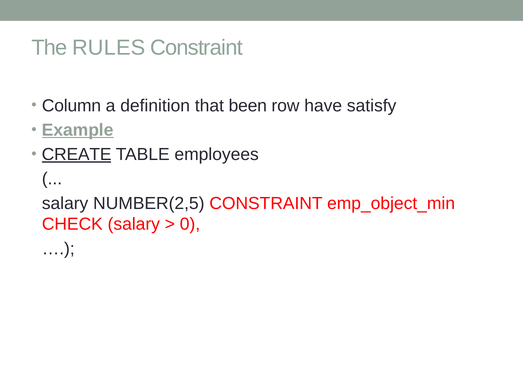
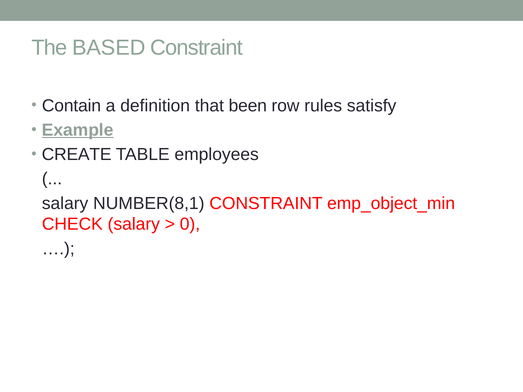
RULES: RULES -> BASED (109, 48)
Column: Column -> Contain (71, 106)
have: have -> rules (323, 106)
CREATE underline: present -> none (77, 155)
NUMBER(2,5: NUMBER(2,5 -> NUMBER(8,1 (149, 203)
